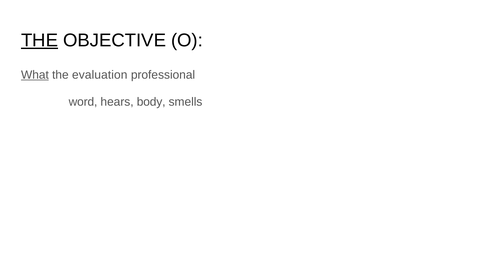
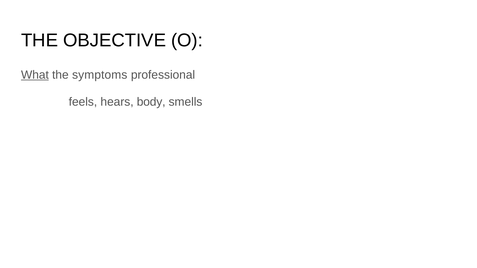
THE underline: present -> none (40, 40)
evaluation: evaluation -> symptoms (100, 75)
word: word -> feels (83, 102)
